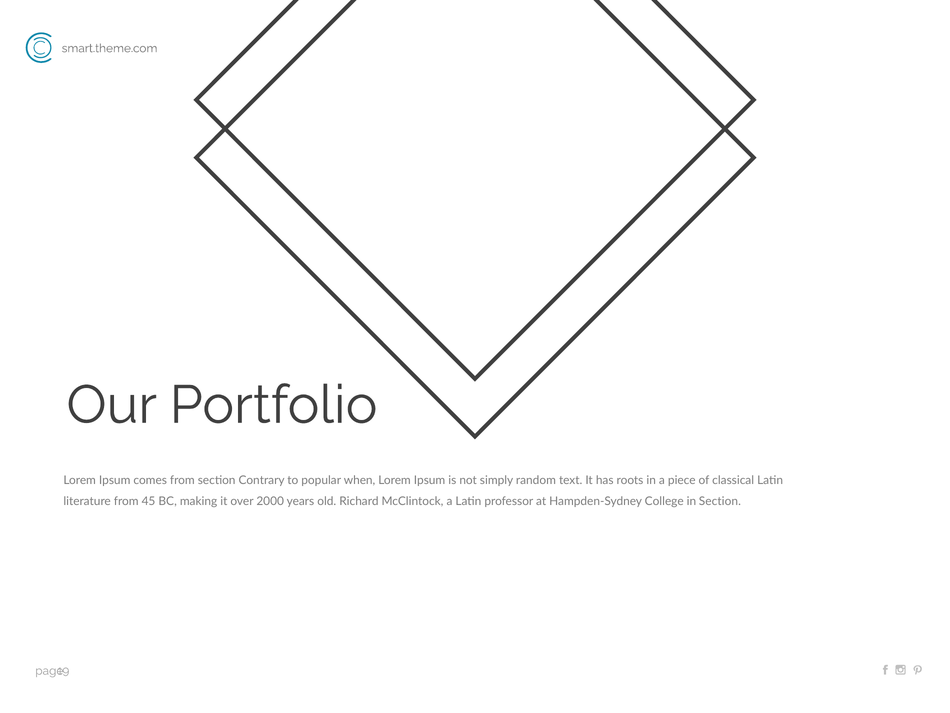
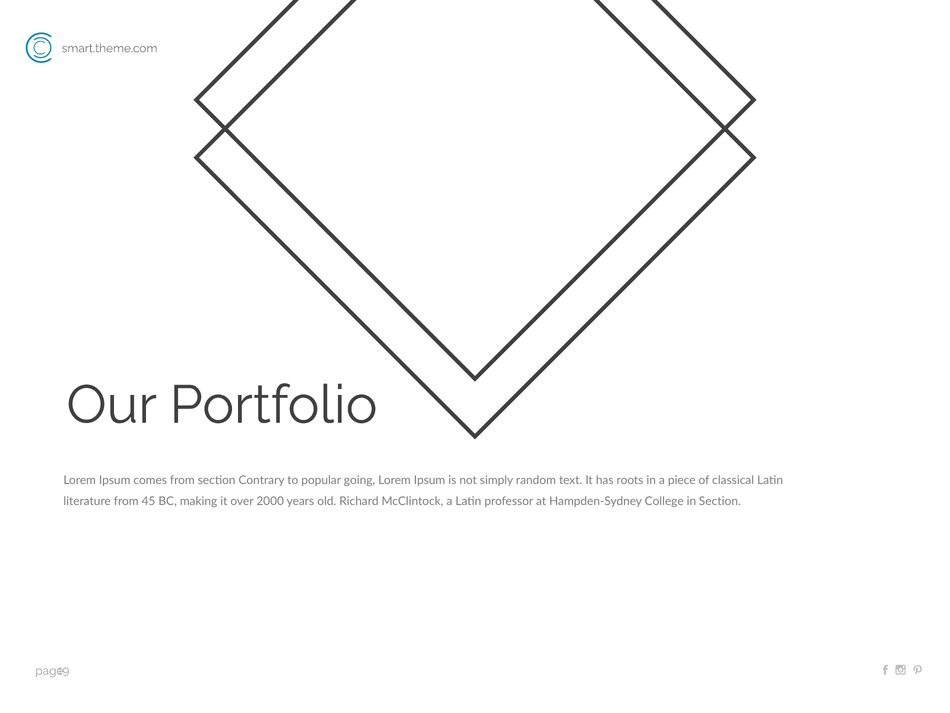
when: when -> going (360, 480)
